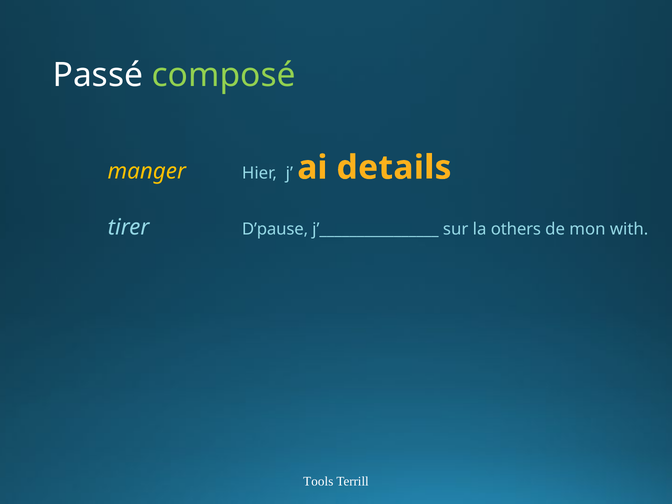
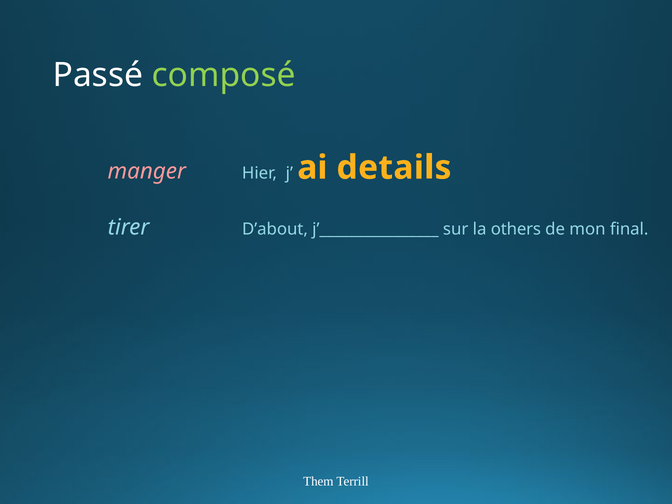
manger colour: yellow -> pink (147, 171)
D’pause: D’pause -> D’about (275, 229)
with: with -> final (629, 229)
Tools: Tools -> Them (318, 481)
